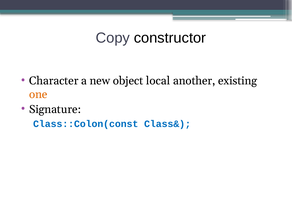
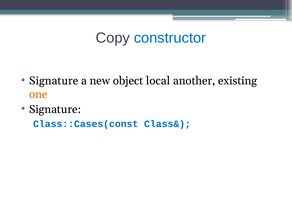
constructor colour: black -> blue (170, 38)
Character: Character -> Signature (54, 81)
Class::Colon(const: Class::Colon(const -> Class::Cases(const (86, 124)
